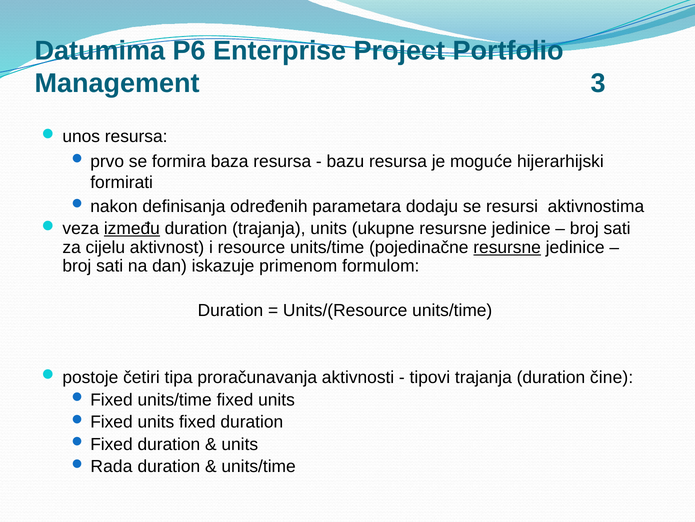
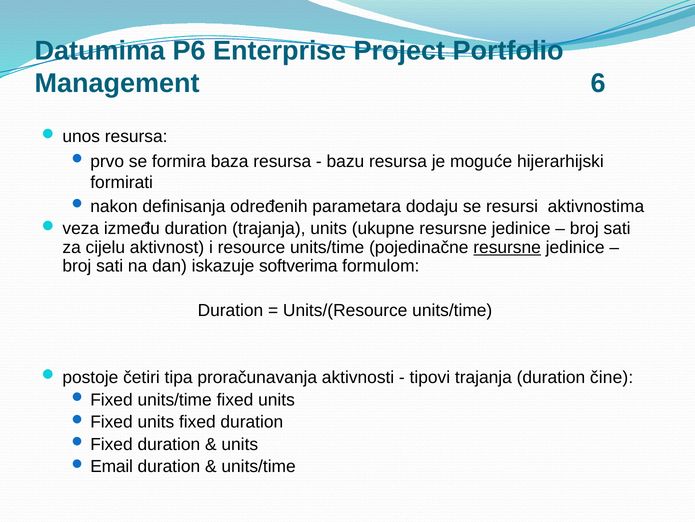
3: 3 -> 6 (598, 83)
između underline: present -> none (132, 228)
primenom: primenom -> softverima (298, 266)
Rada: Rada -> Email (112, 466)
